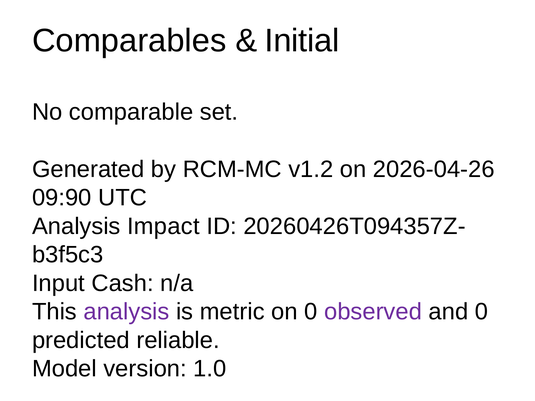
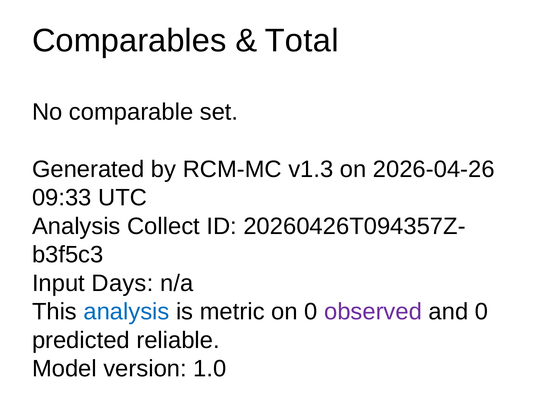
Initial: Initial -> Total (302, 41)
v1.2: v1.2 -> v1.3 (311, 169)
09:90: 09:90 -> 09:33 (62, 198)
Impact: Impact -> Collect (163, 226)
Cash: Cash -> Days (122, 283)
analysis colour: purple -> blue (126, 312)
